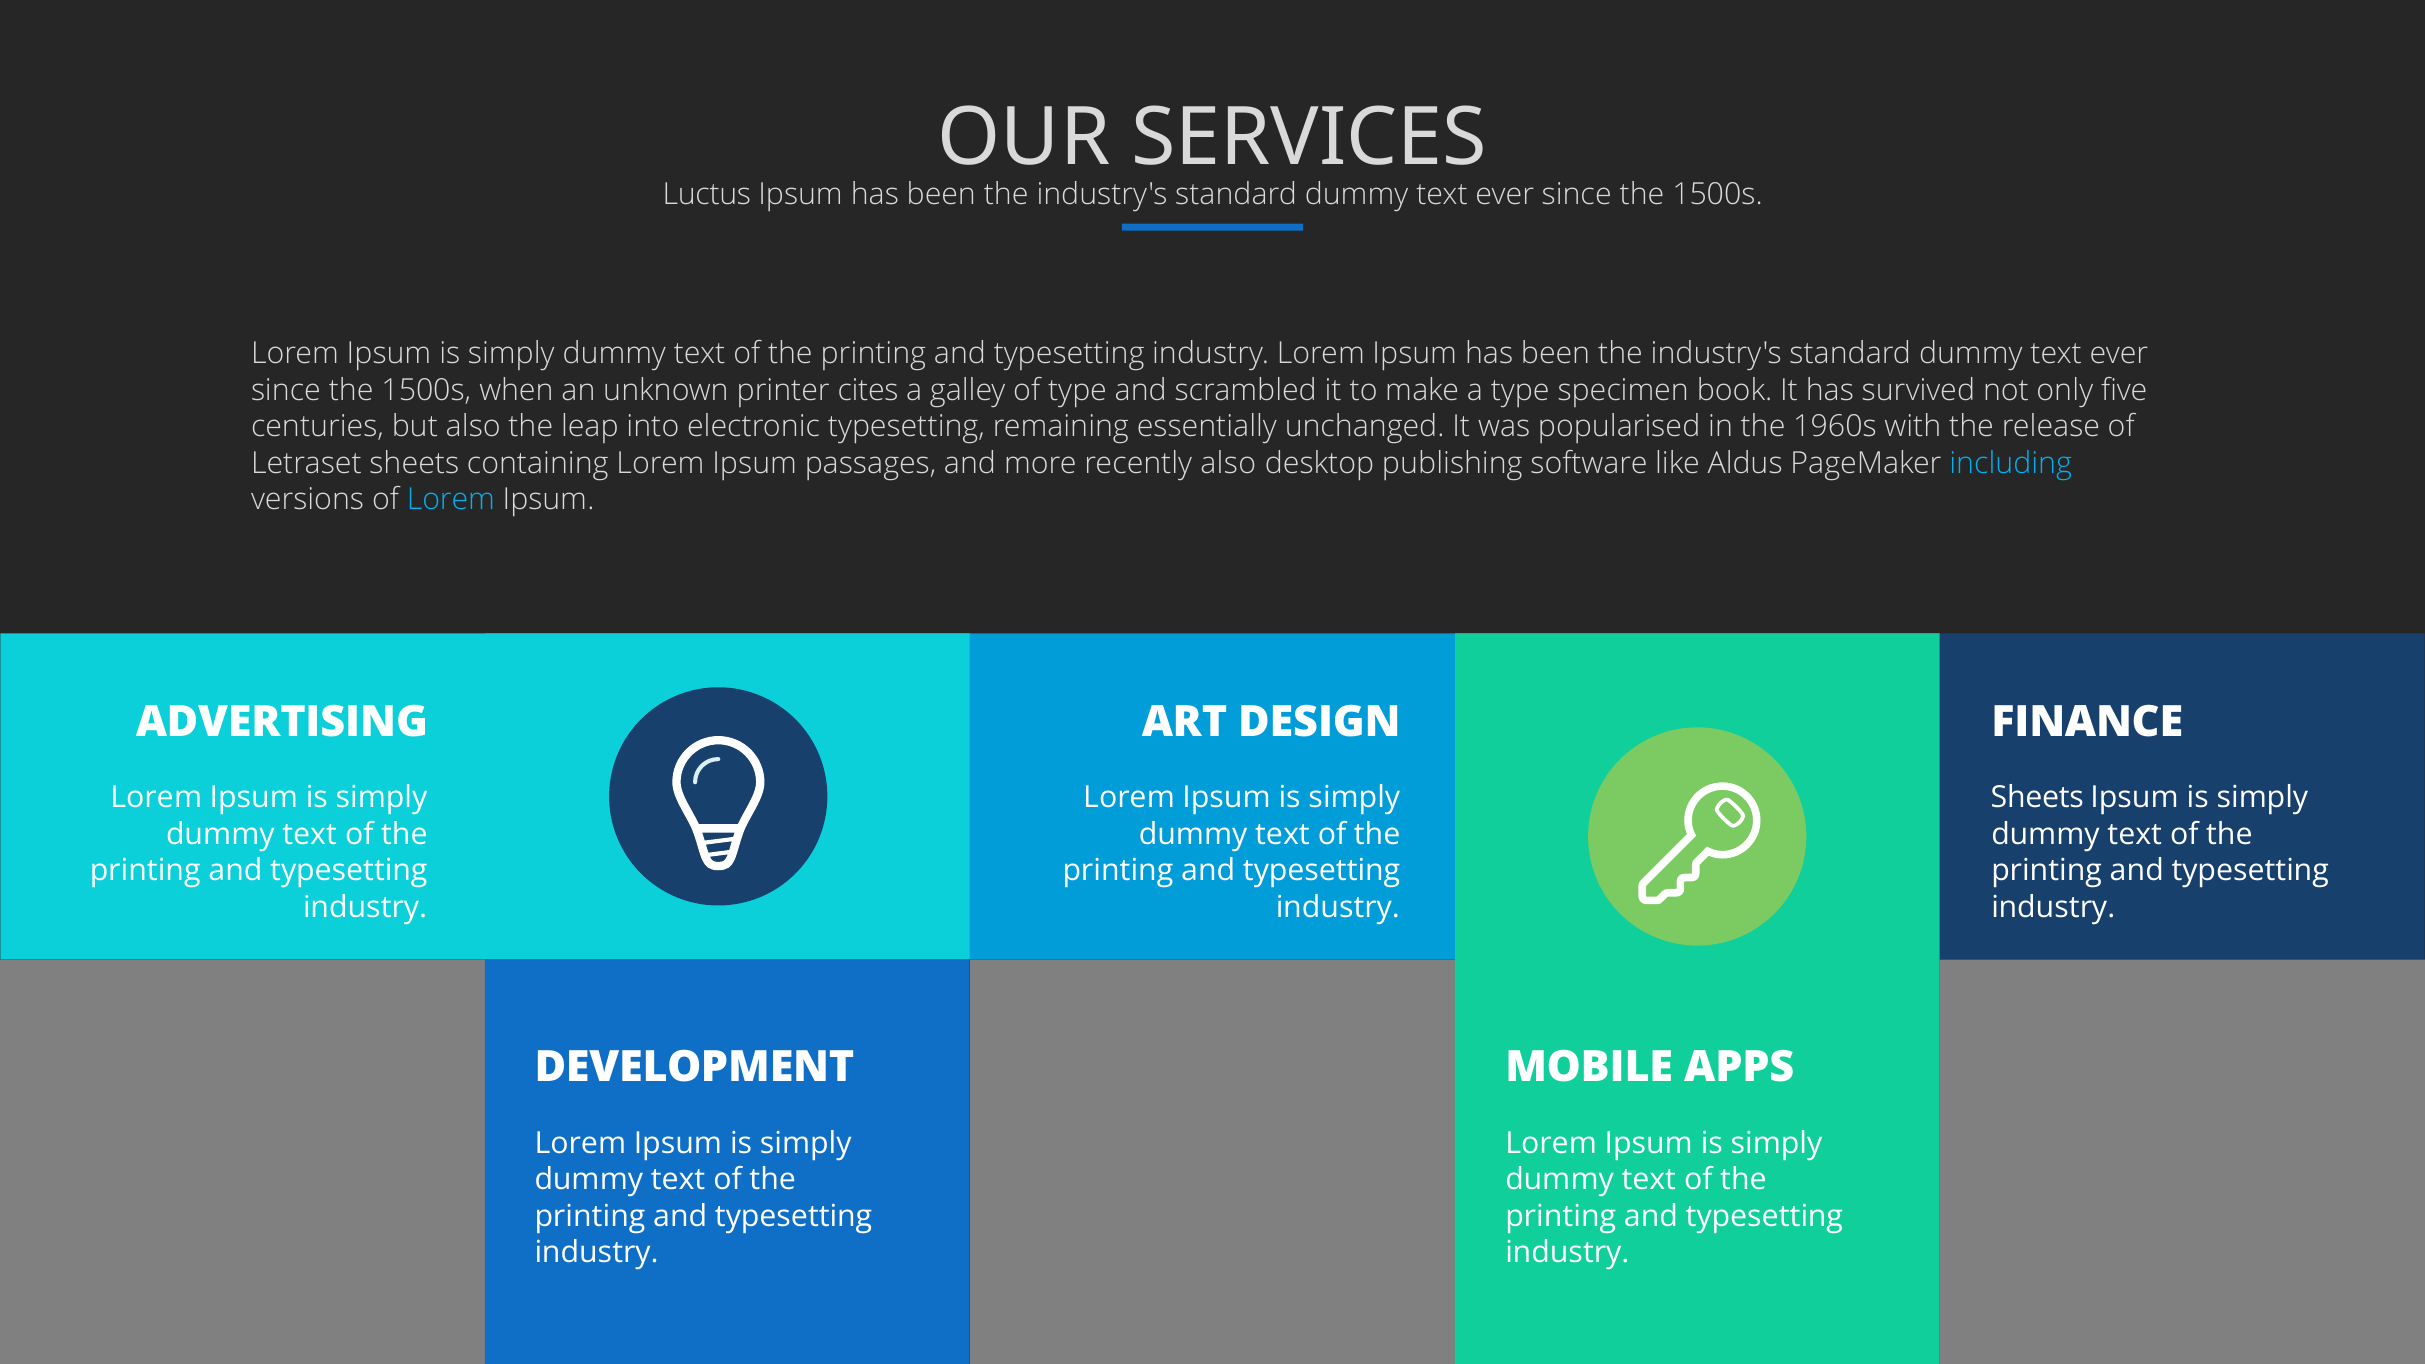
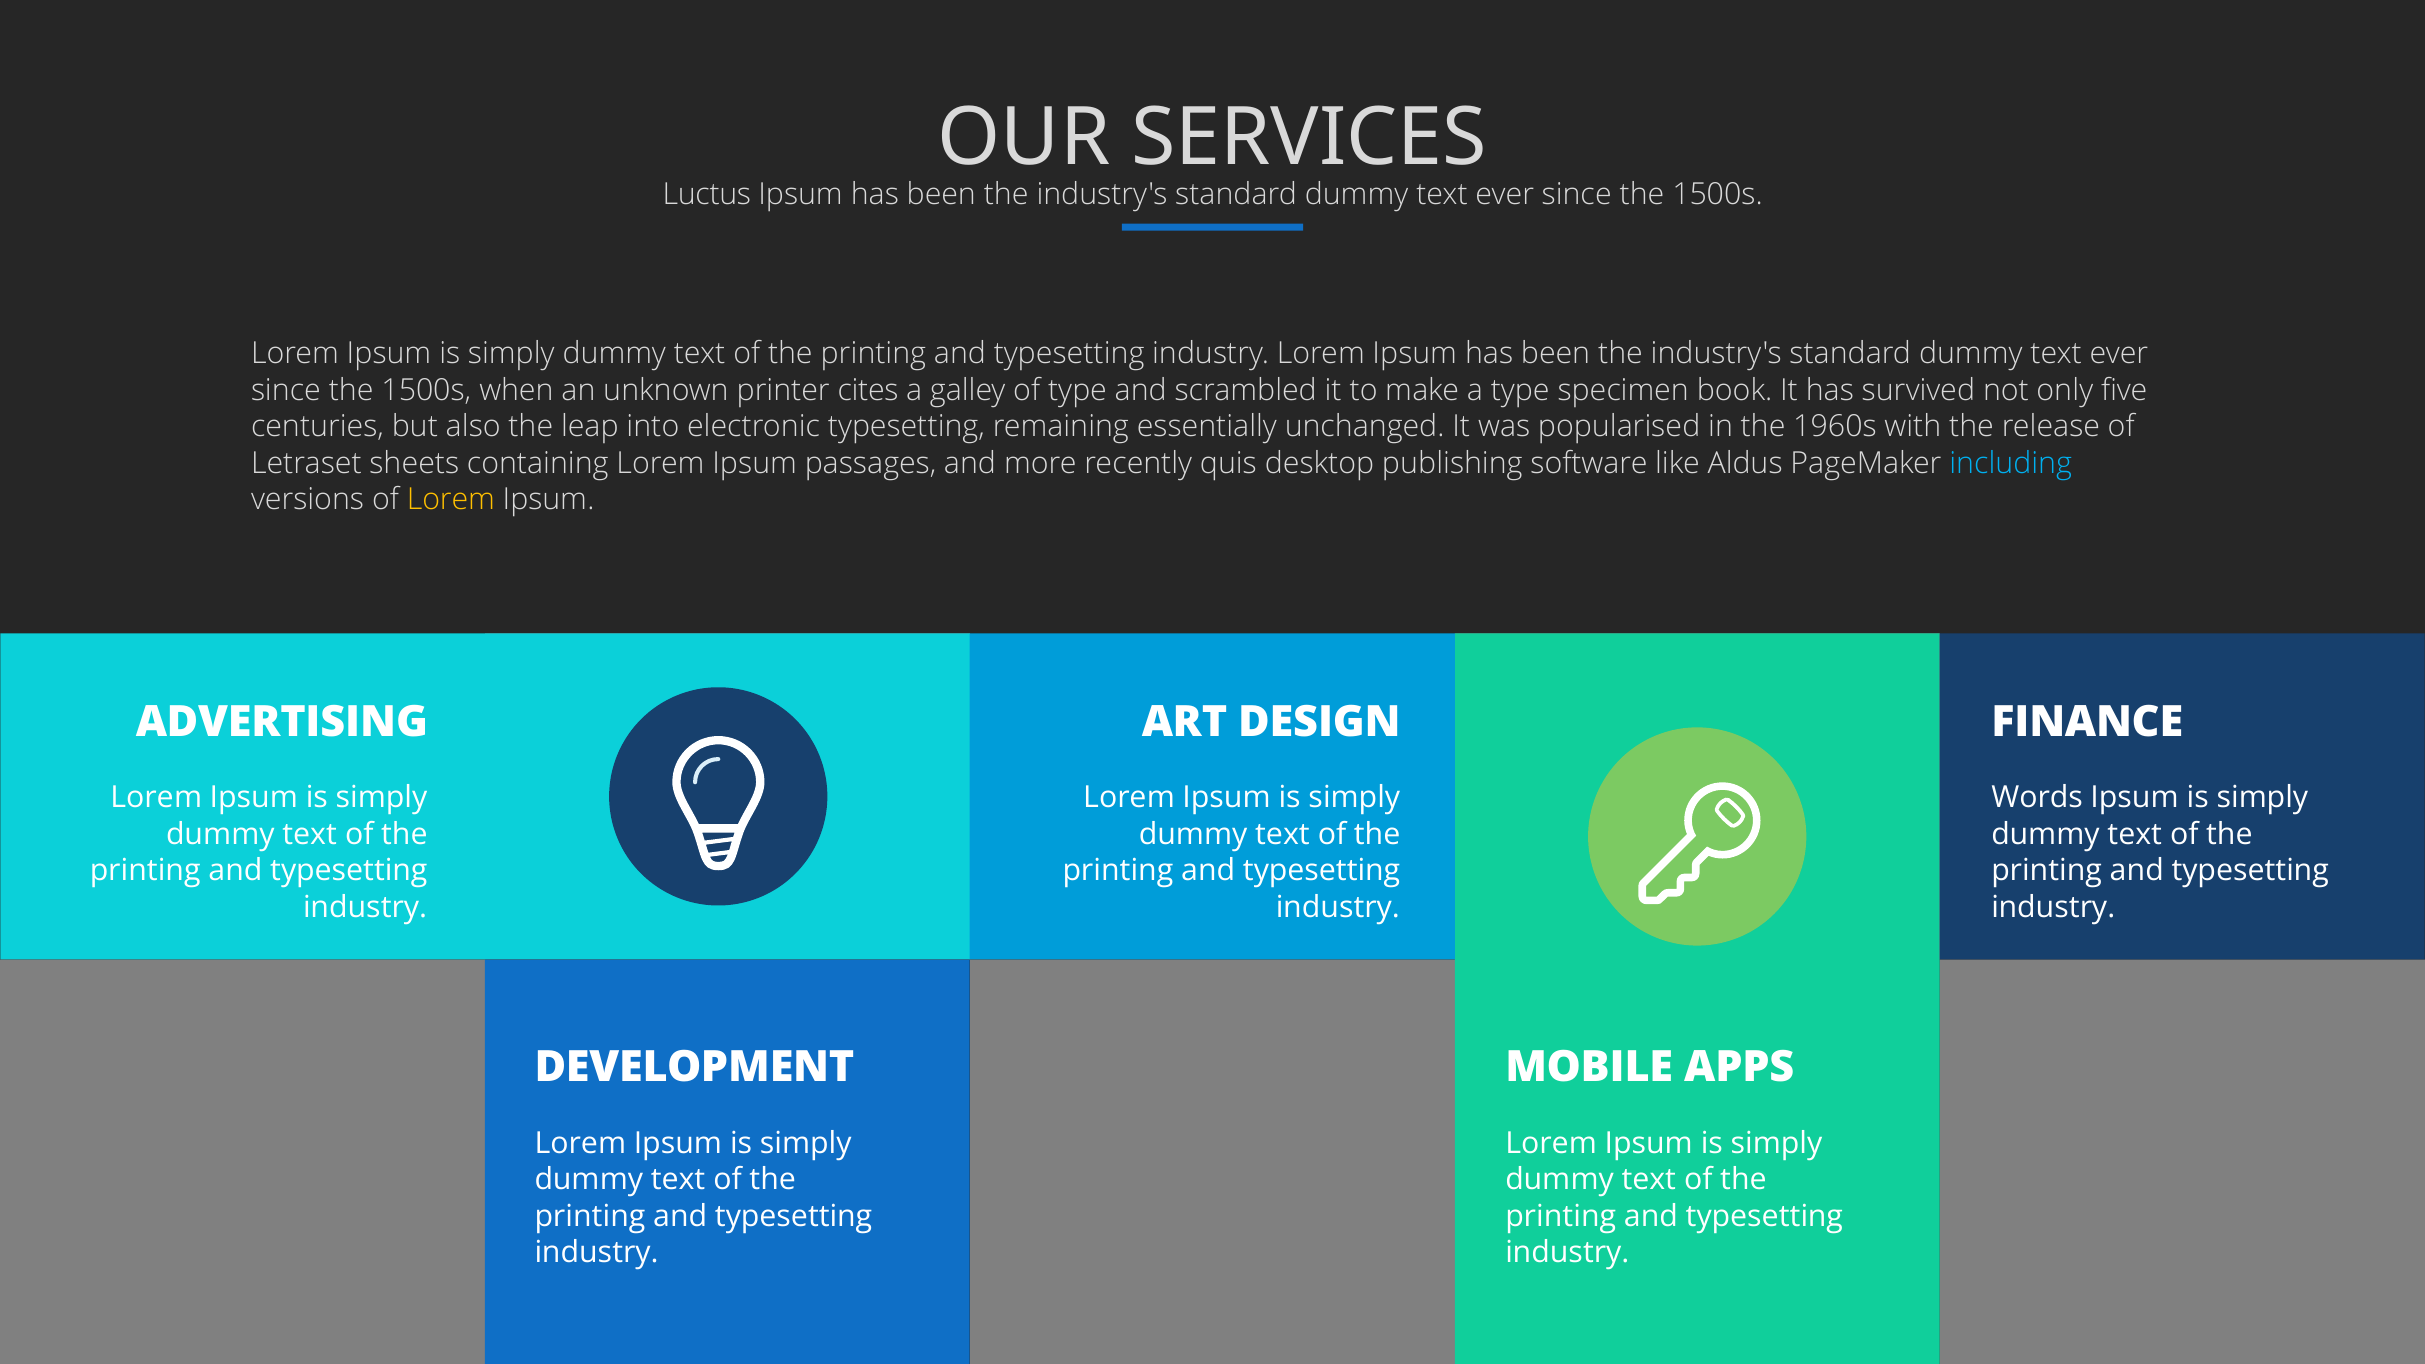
recently also: also -> quis (1228, 463)
Lorem colour: light blue -> yellow (451, 500)
Sheets: Sheets -> Words (2037, 798)
